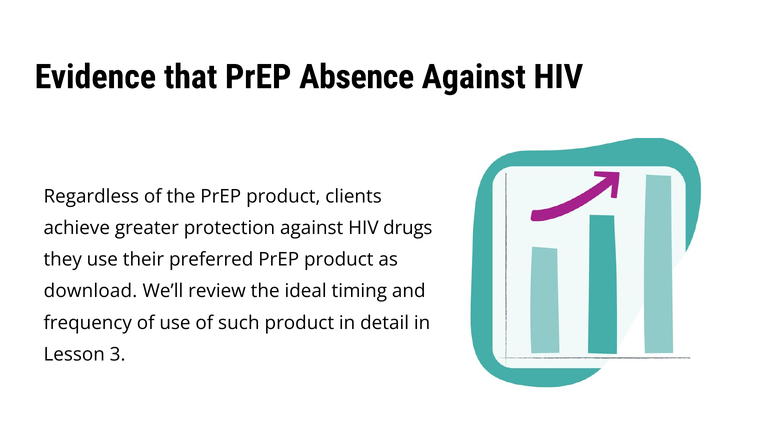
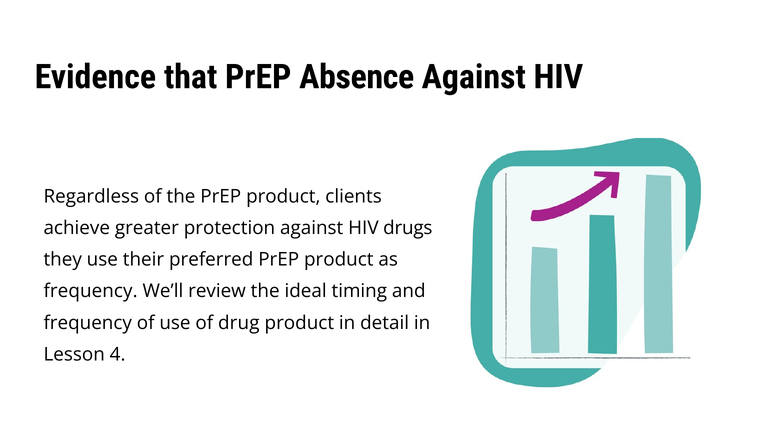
download: download -> frequency (91, 291)
such: such -> drug (239, 322)
3: 3 -> 4 (118, 354)
